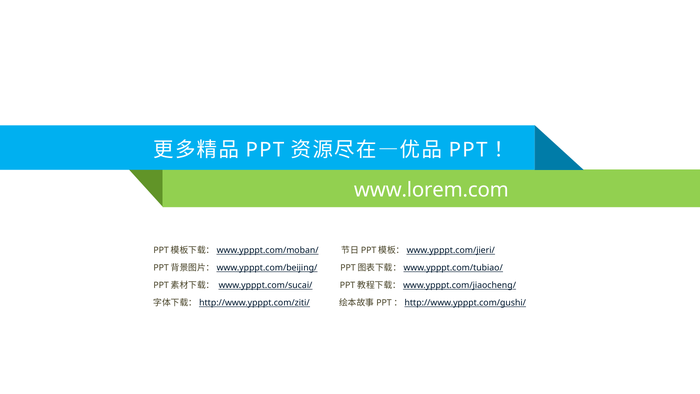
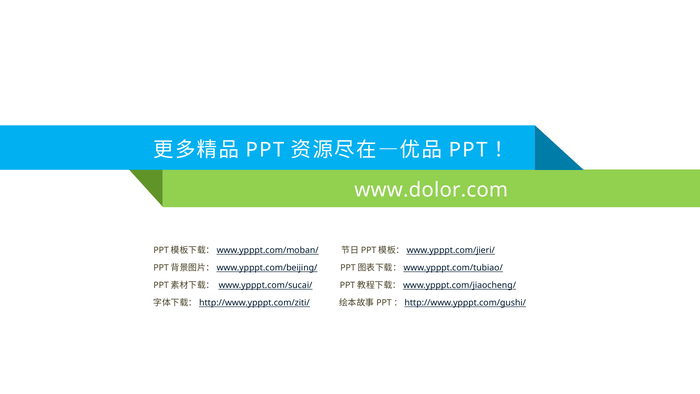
www.lorem.com: www.lorem.com -> www.dolor.com (431, 190)
